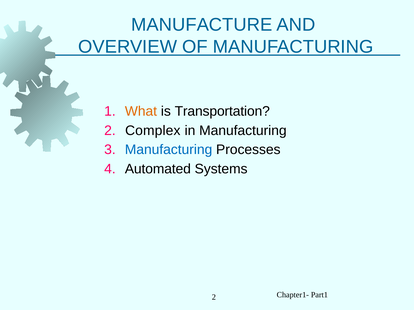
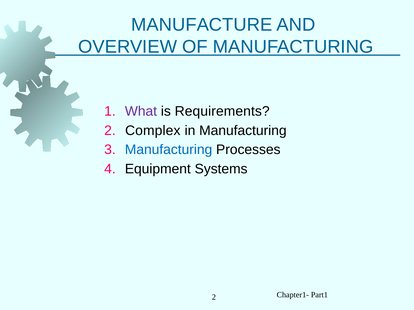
What colour: orange -> purple (141, 111)
Transportation: Transportation -> Requirements (222, 111)
Automated: Automated -> Equipment (158, 169)
